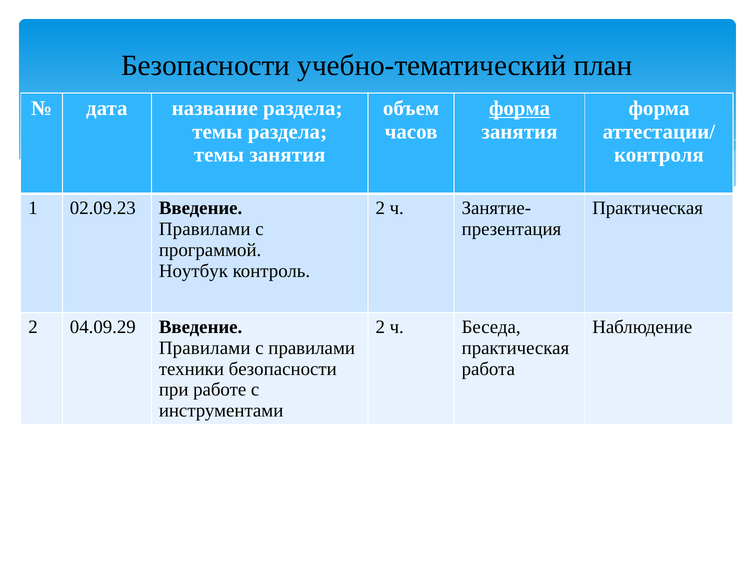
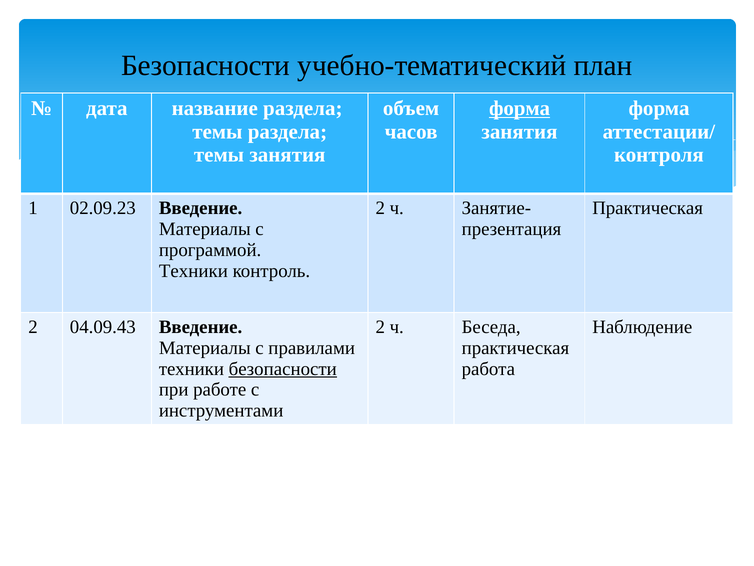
Правилами: Правилами -> Материалы (205, 229)
Ноутбук: Ноутбук -> Техники (193, 271)
04.09.29: 04.09.29 -> 04.09.43 (103, 327)
Правилами: Правилами -> Материалы (205, 348)
безопасности underline: none -> present (283, 369)
